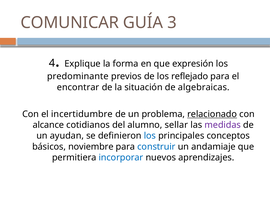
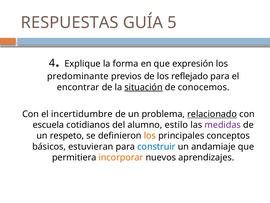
COMUNICAR: COMUNICAR -> RESPUESTAS (70, 23)
3: 3 -> 5 (172, 23)
situación underline: none -> present (144, 87)
algebraicas: algebraicas -> conocemos (204, 87)
alcance: alcance -> escuela (48, 125)
sellar: sellar -> estilo (176, 125)
ayudan: ayudan -> respeto (67, 135)
los colour: blue -> orange (150, 135)
noviembre: noviembre -> estuvieran (91, 146)
incorporar colour: blue -> orange (121, 157)
